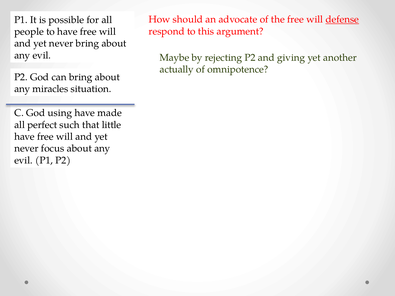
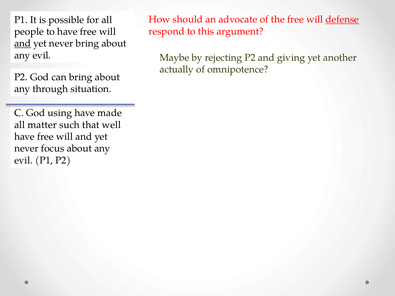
and underline: none -> present (23, 43)
miracles: miracles -> through (50, 89)
perfect: perfect -> matter (42, 125)
little: little -> well (111, 125)
